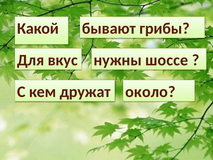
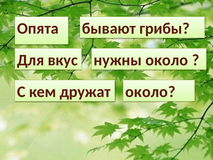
Какой: Какой -> Опята (38, 28)
нужны шоссе: шоссе -> около (167, 60)
